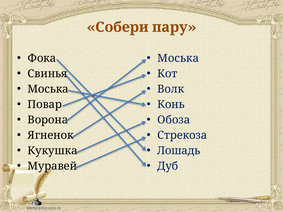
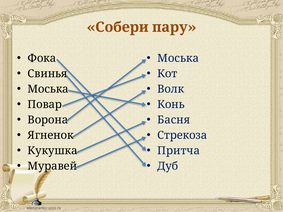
Обоза: Обоза -> Басня (174, 120)
Лошадь: Лошадь -> Притча (179, 151)
